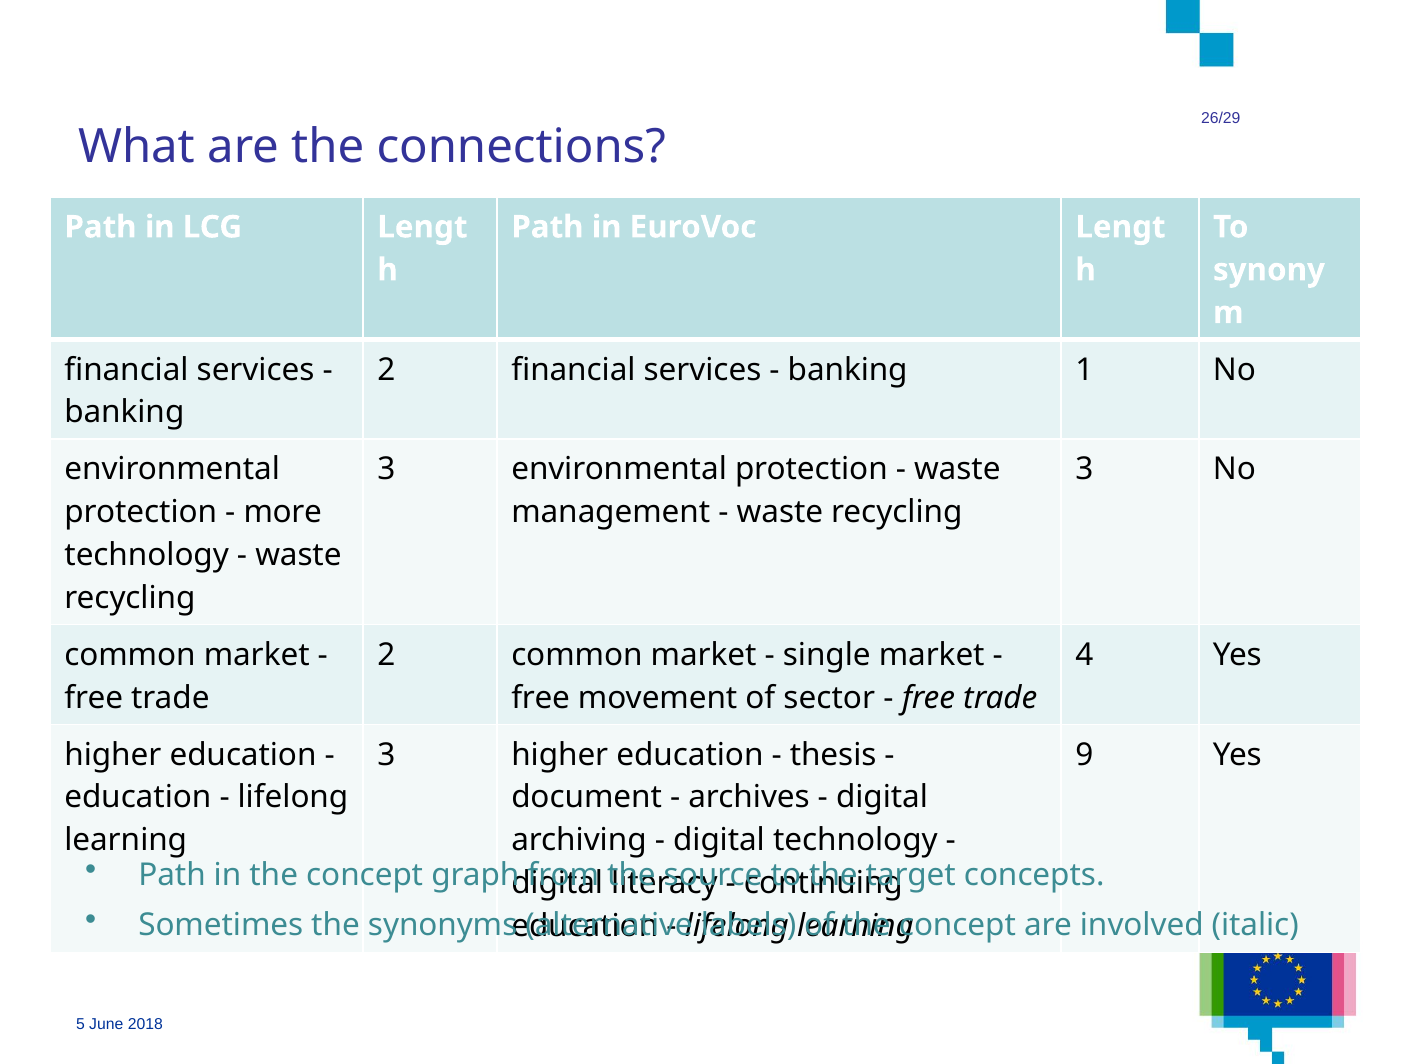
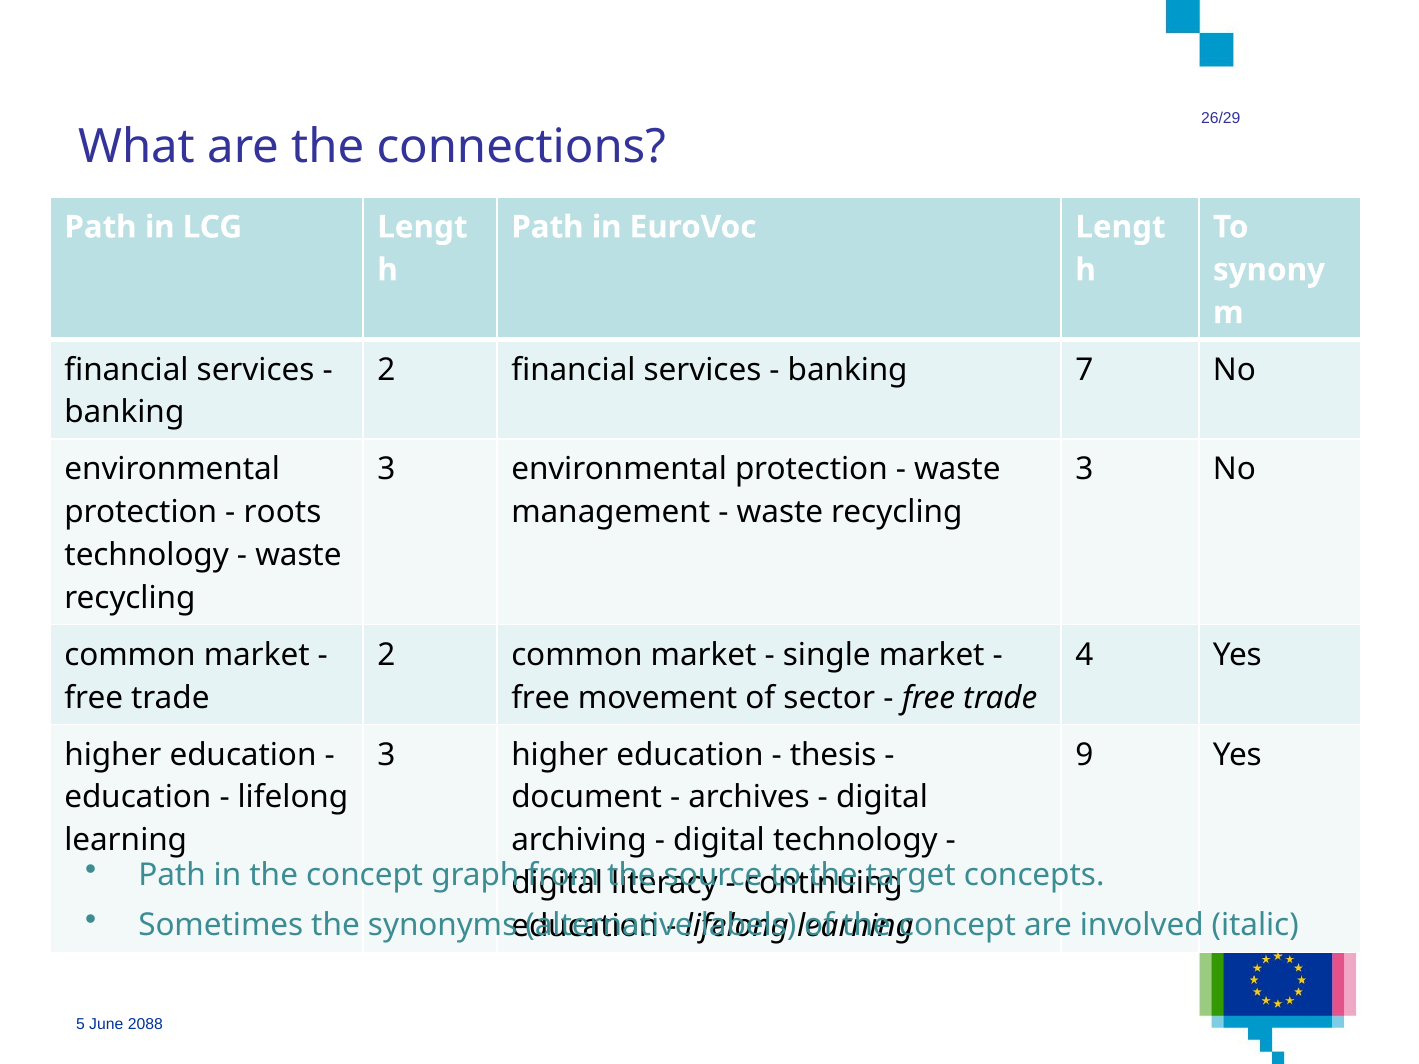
1: 1 -> 7 (1084, 370)
more: more -> roots (282, 512)
2018: 2018 -> 2088 (145, 1025)
